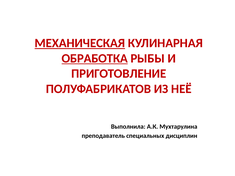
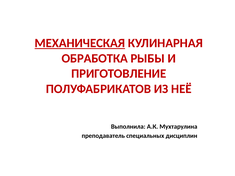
ОБРАБОТКА underline: present -> none (95, 58)
